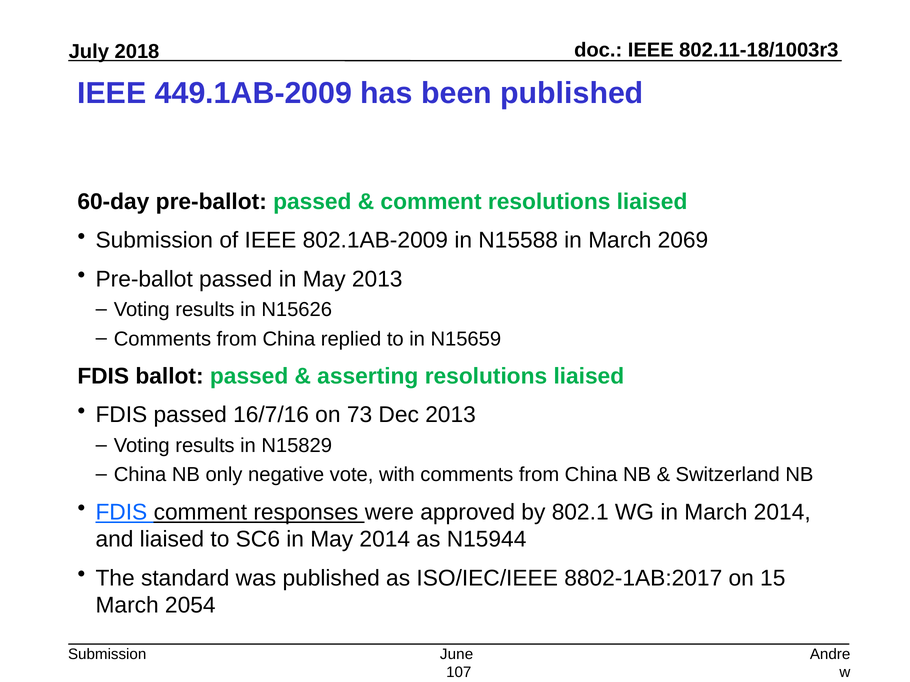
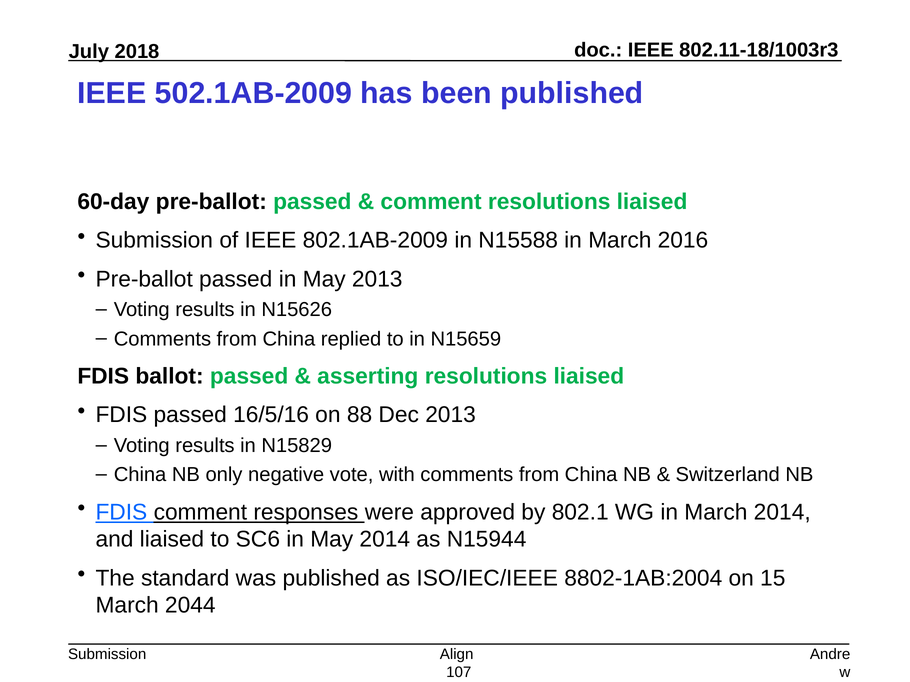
449.1AB-2009: 449.1AB-2009 -> 502.1AB-2009 (253, 93)
2069: 2069 -> 2016 (683, 241)
16/7/16: 16/7/16 -> 16/5/16 (271, 415)
73: 73 -> 88 (360, 415)
8802-1AB:2017: 8802-1AB:2017 -> 8802-1AB:2004 (643, 579)
2054: 2054 -> 2044 (190, 606)
June: June -> Align (457, 655)
